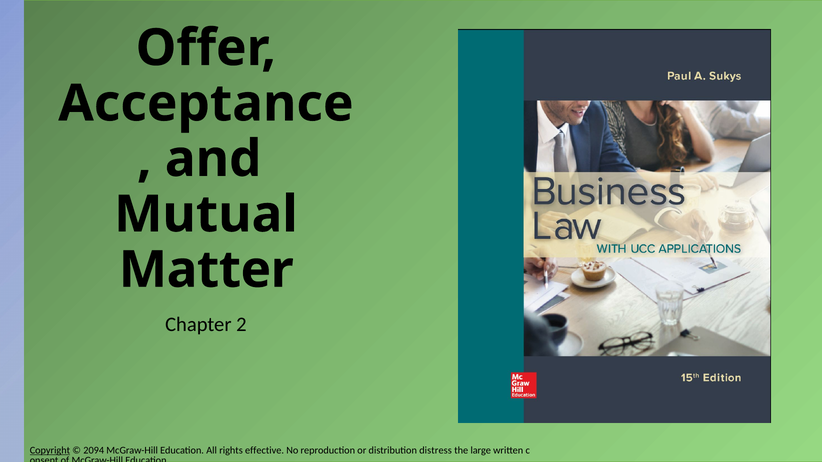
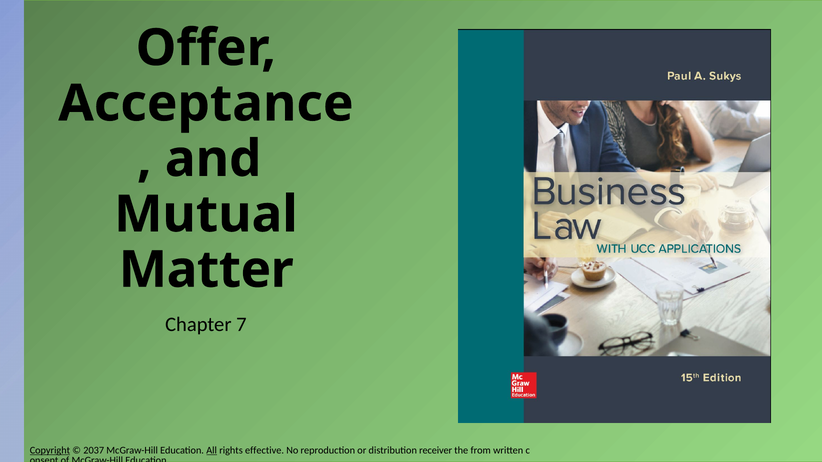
2: 2 -> 7 (241, 325)
2094: 2094 -> 2037 (94, 451)
All underline: none -> present (212, 451)
distress: distress -> receiver (436, 451)
large: large -> from (481, 451)
